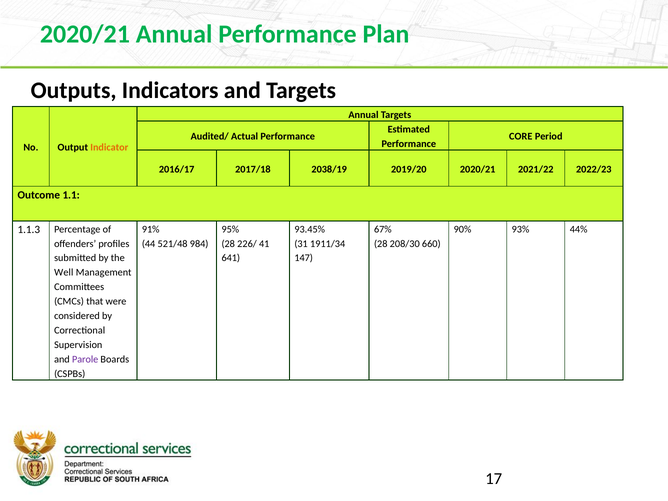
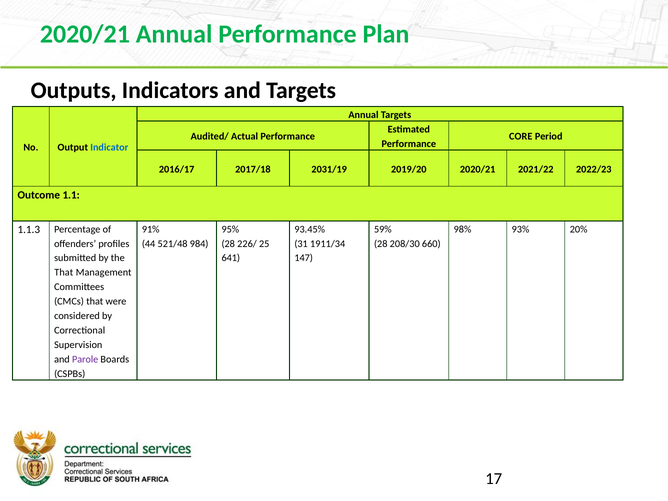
Indicator colour: orange -> blue (109, 147)
2038/19: 2038/19 -> 2031/19 (329, 169)
67%: 67% -> 59% (383, 229)
90%: 90% -> 98% (462, 229)
44%: 44% -> 20% (579, 229)
41: 41 -> 25 (264, 244)
Well: Well -> That (64, 273)
